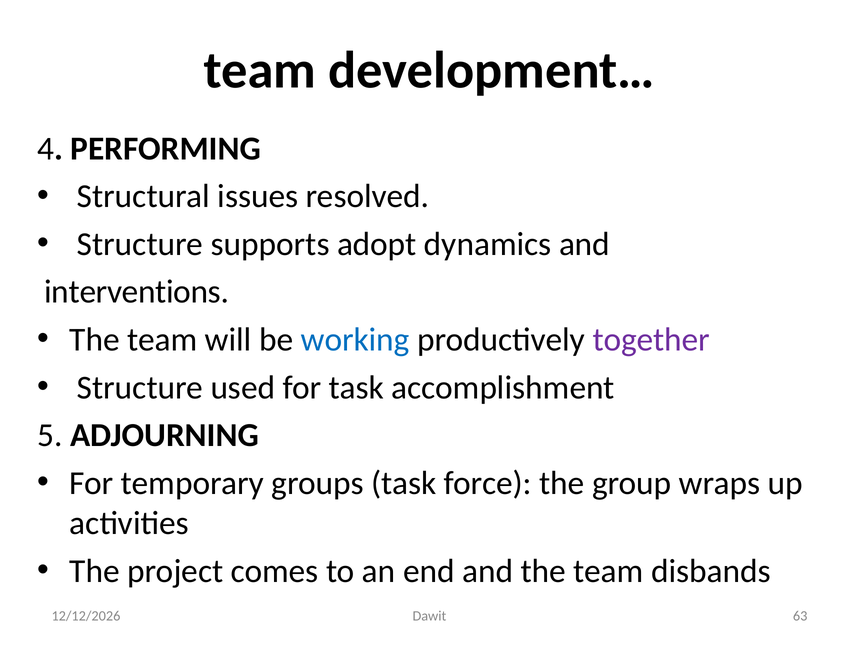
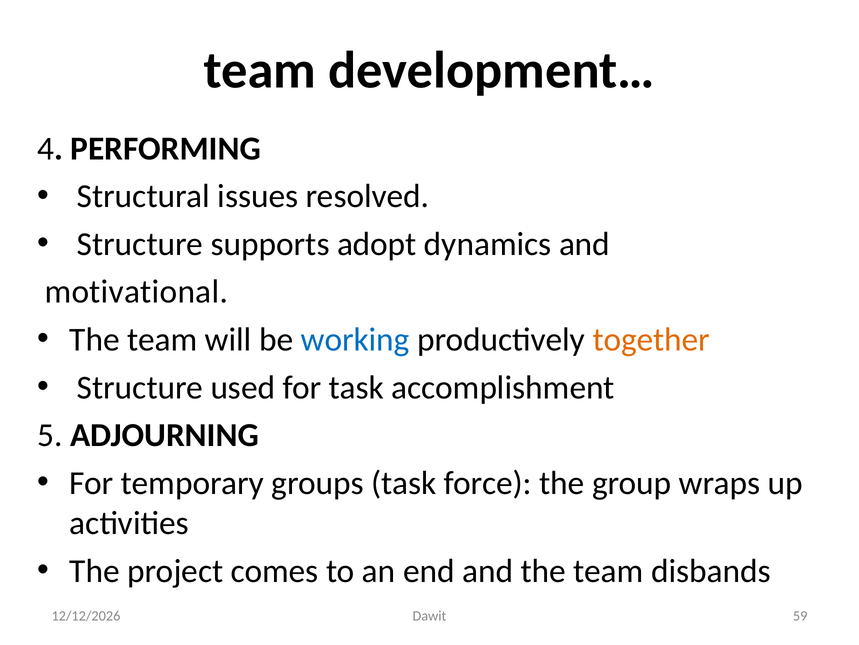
interventions: interventions -> motivational (136, 292)
together colour: purple -> orange (651, 339)
63: 63 -> 59 (800, 615)
